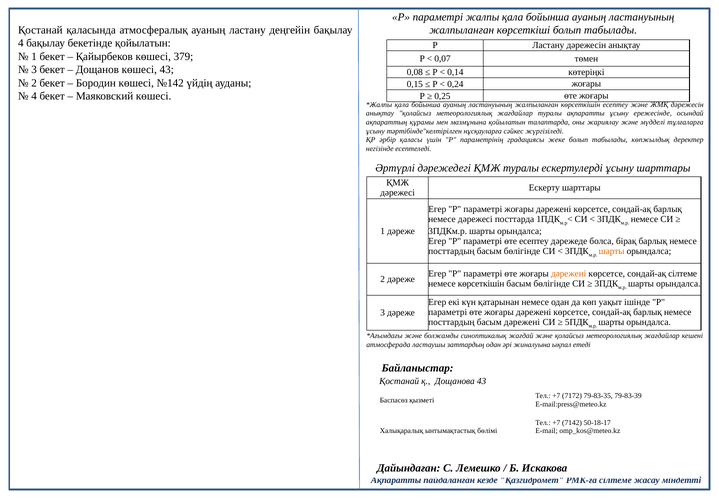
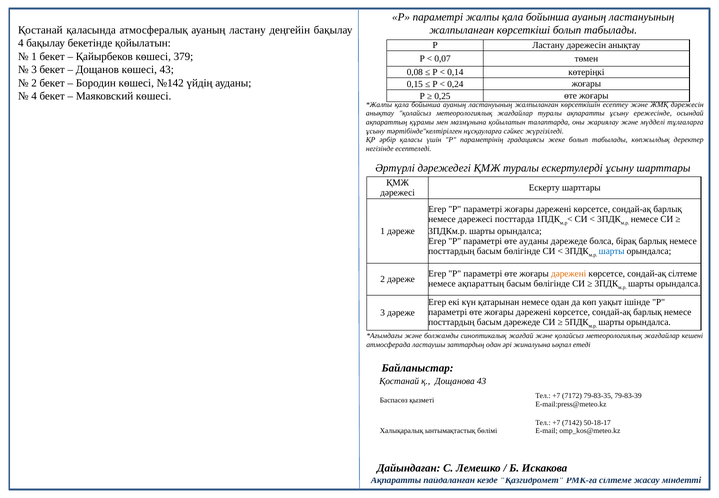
өте есептеу: есептеу -> ауданы (534, 241)
шарты colour: orange -> blue (612, 251)
немесе көрсеткішін: көрсеткішін -> ақпараттың (481, 284)
басым дәрежені: дәрежені -> дәрежеде (522, 322)
